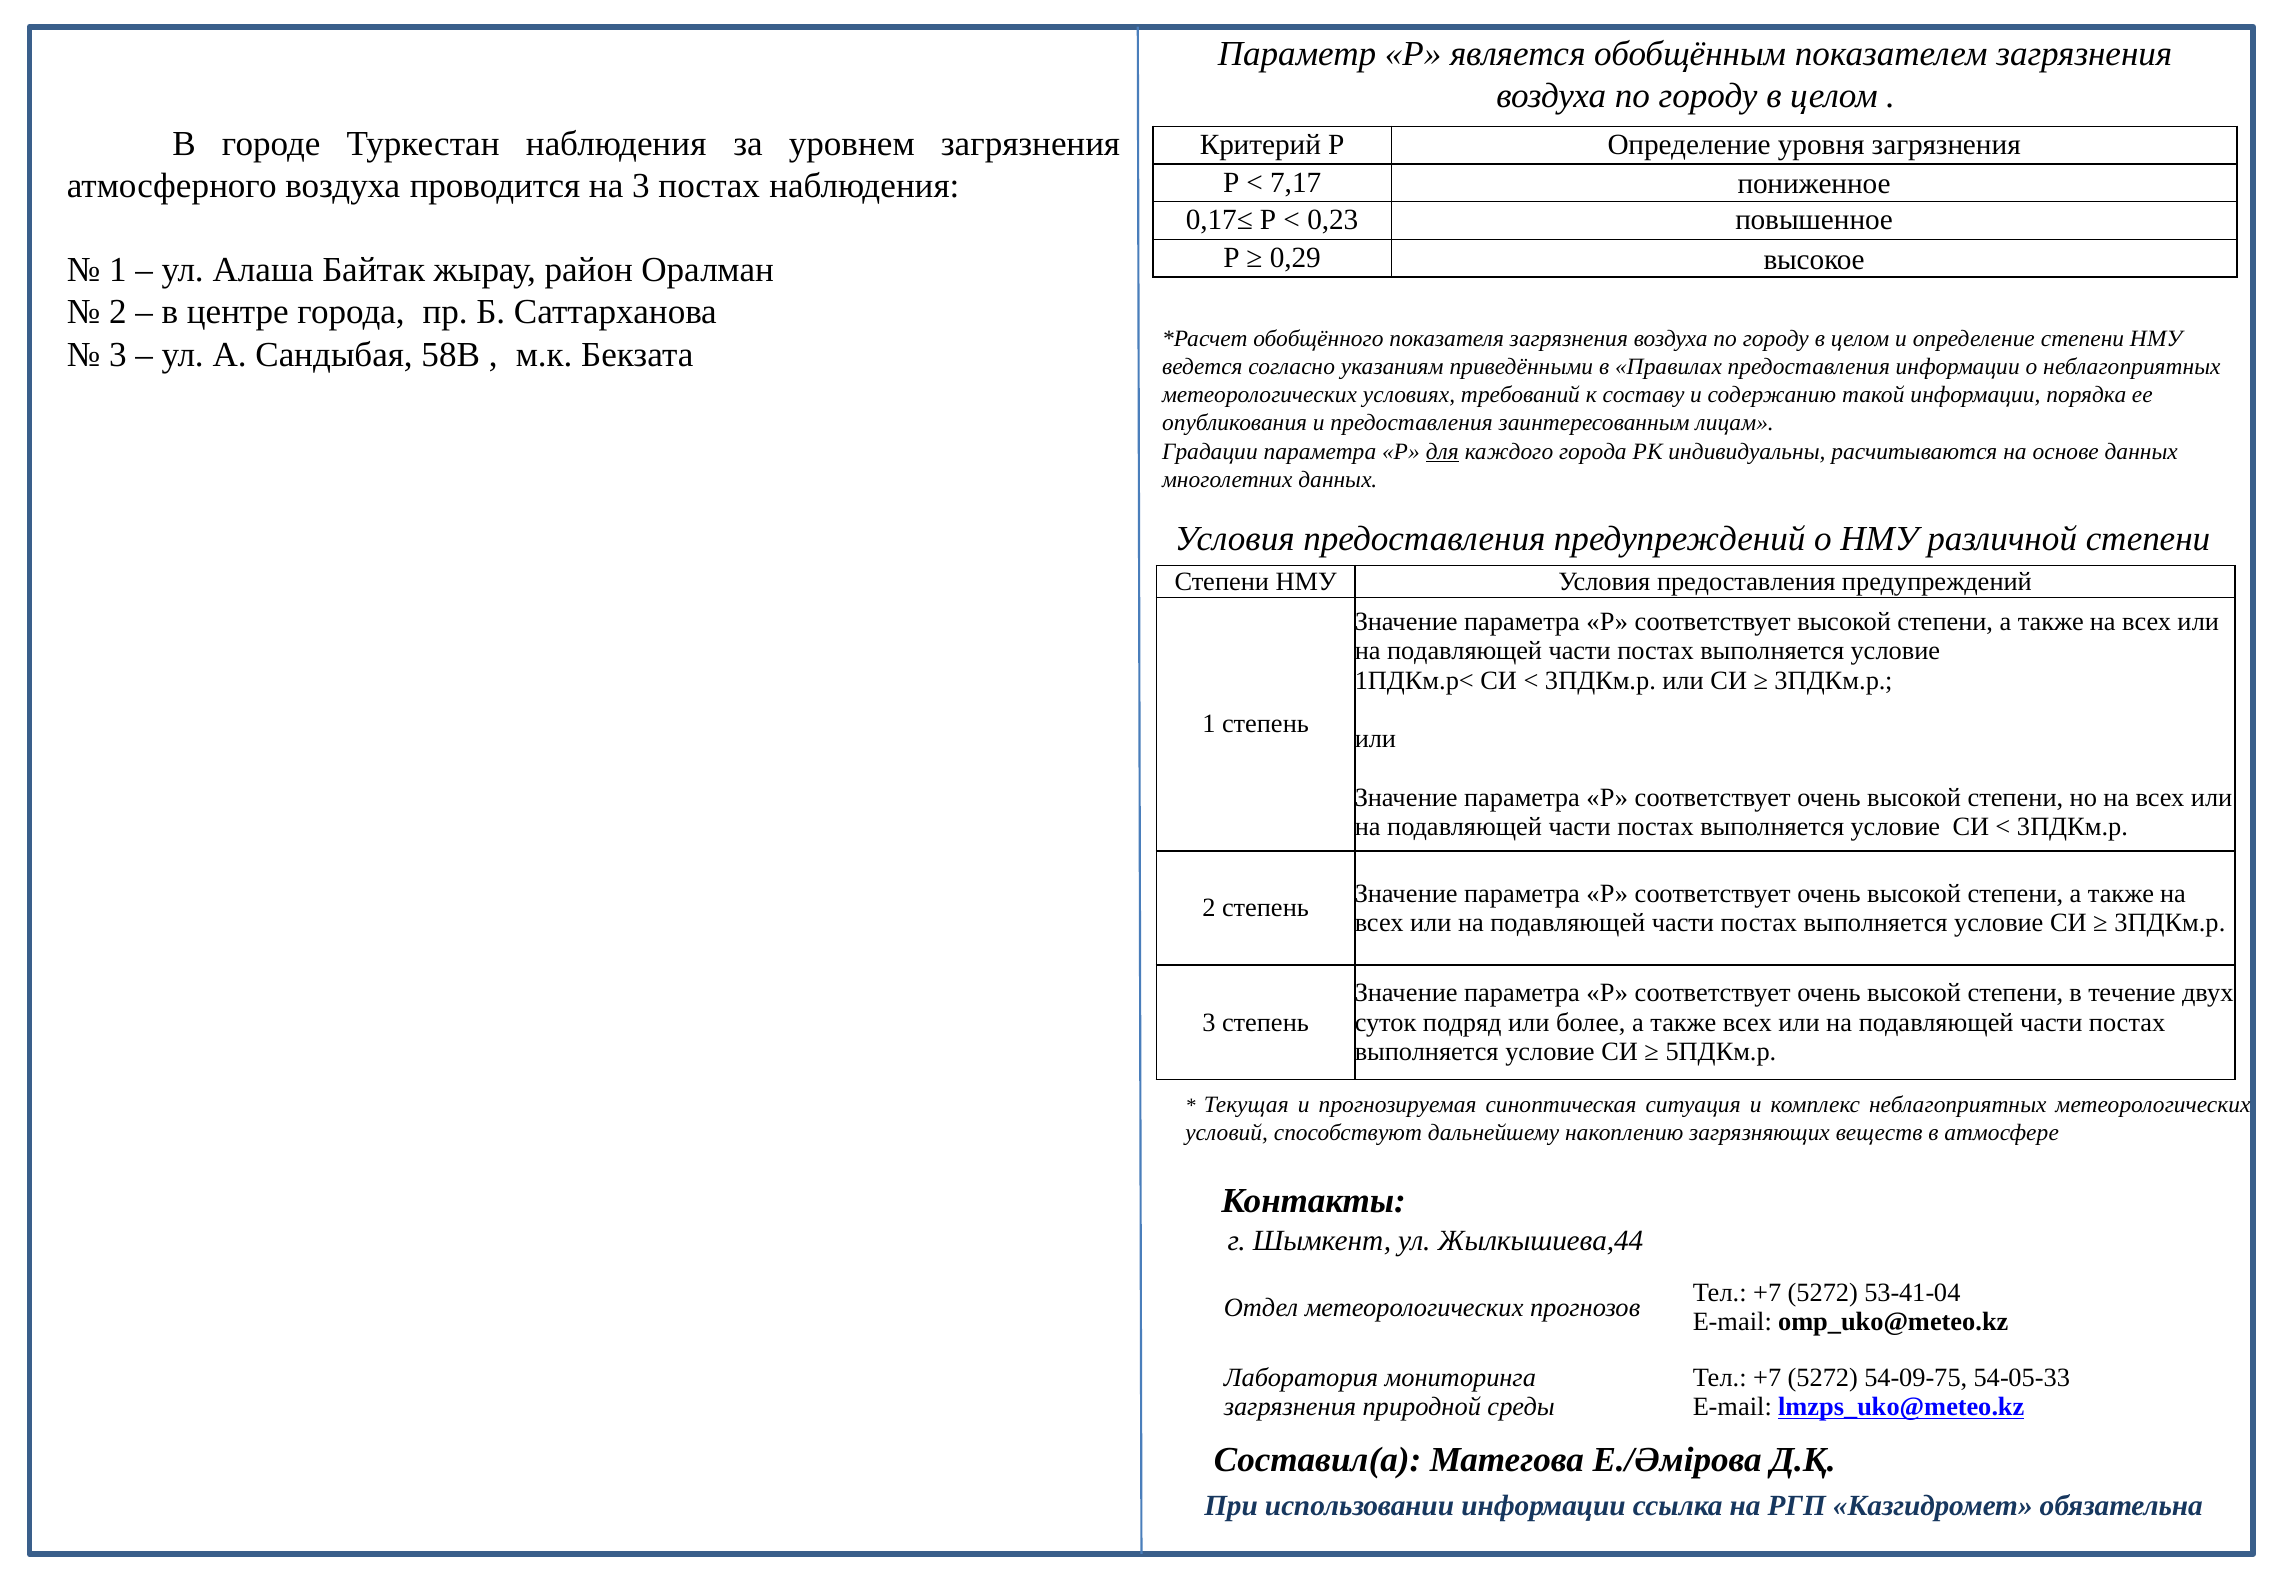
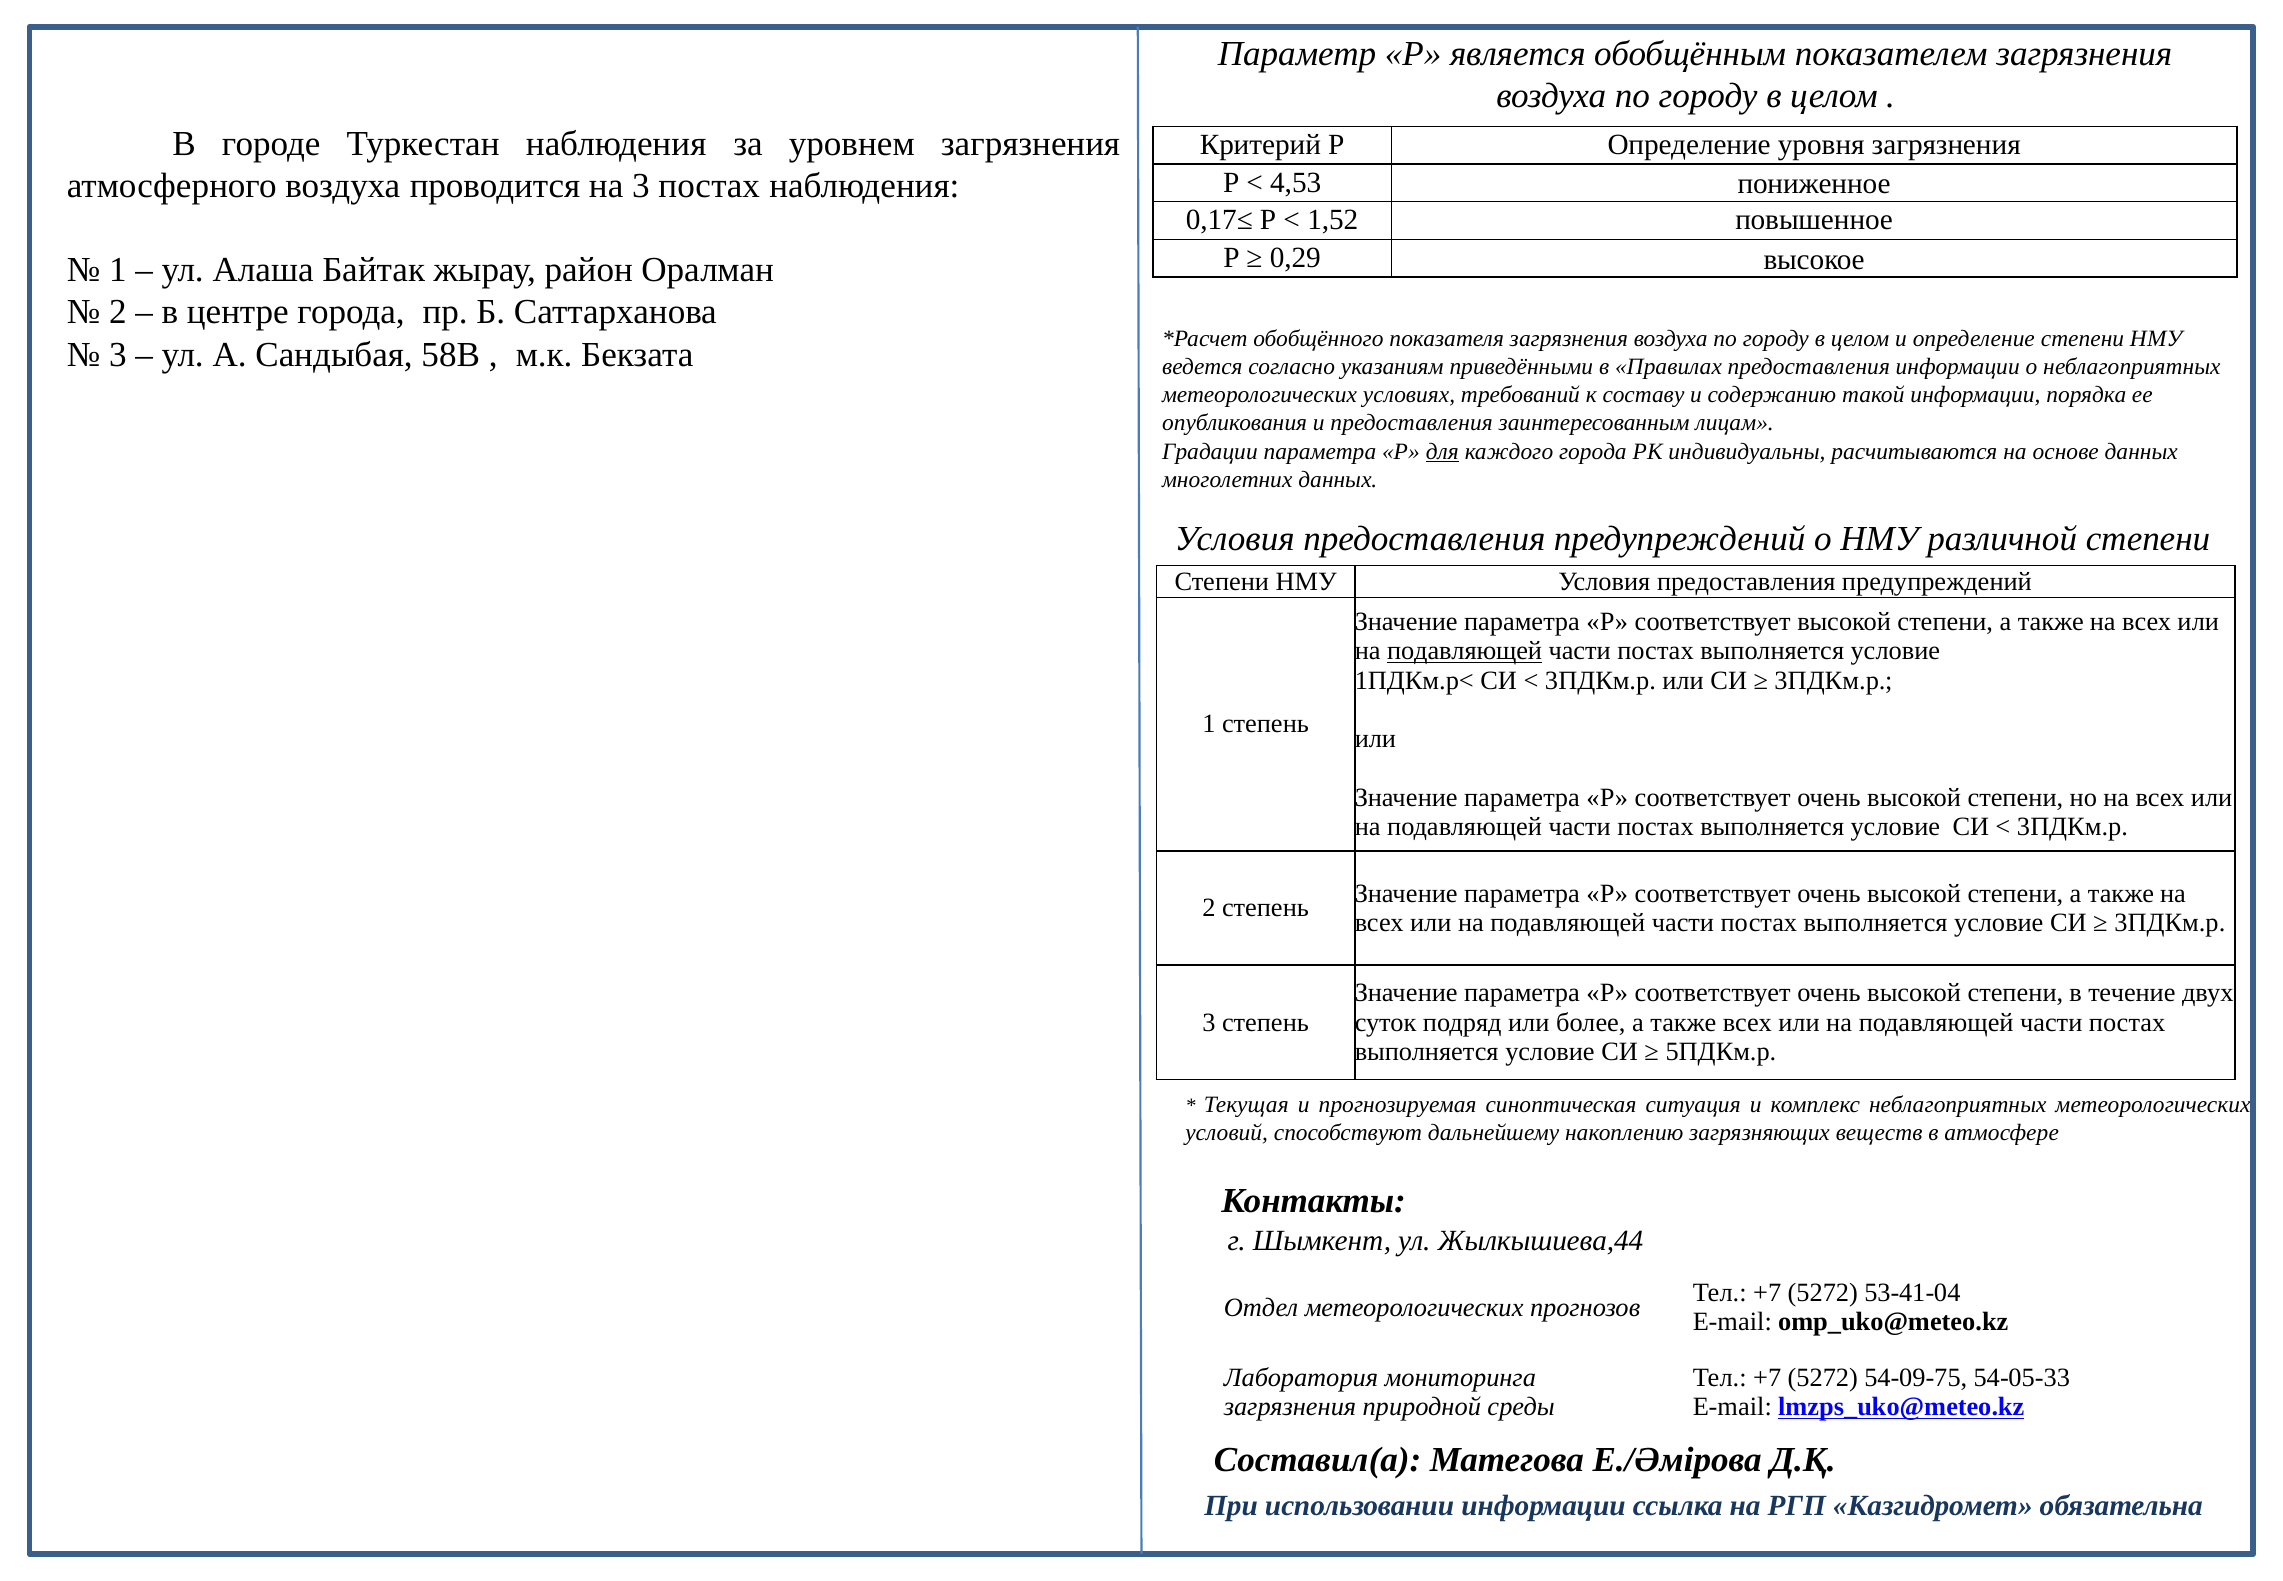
7,17: 7,17 -> 4,53 (1296, 183)
0,23: 0,23 -> 1,52 (1333, 220)
подавляющей underline: none -> present (1465, 651)
